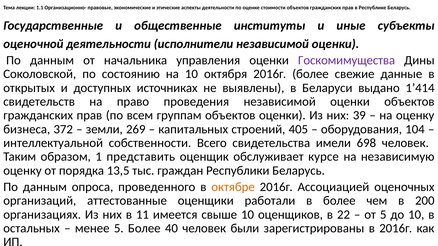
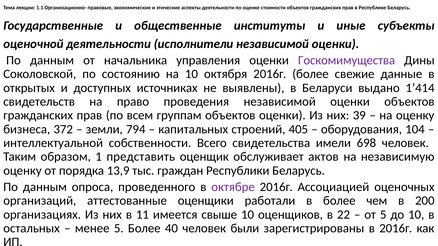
269: 269 -> 794 (136, 129)
курсе: курсе -> актов (324, 157)
13,5: 13,5 -> 13,9 (118, 171)
октябре colour: orange -> purple (233, 187)
